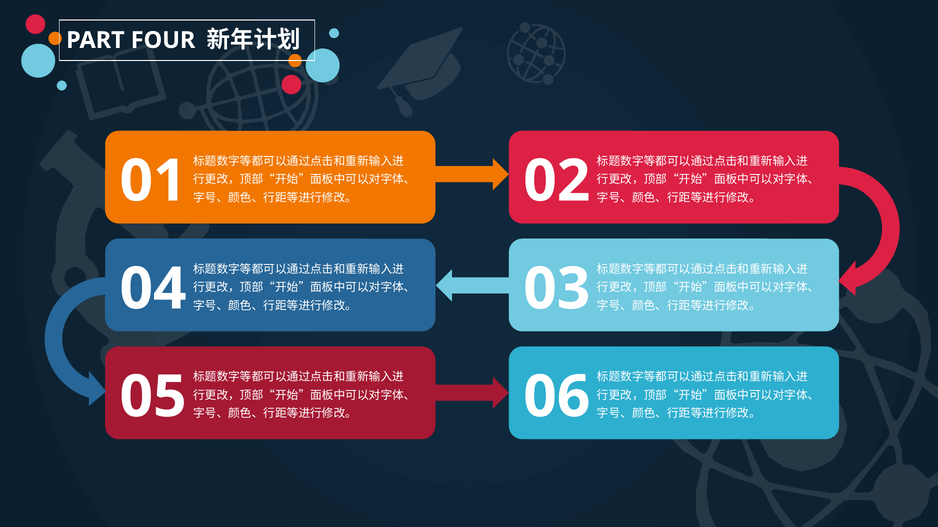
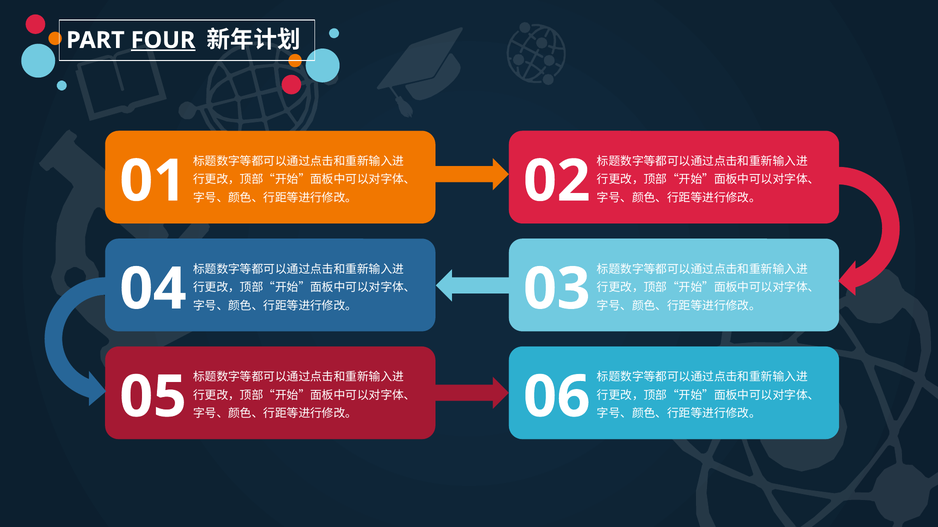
FOUR underline: none -> present (163, 40)
